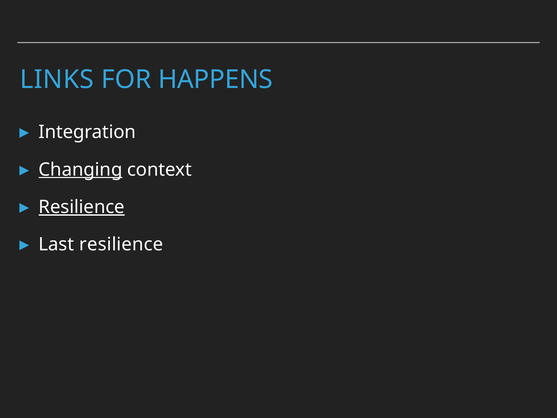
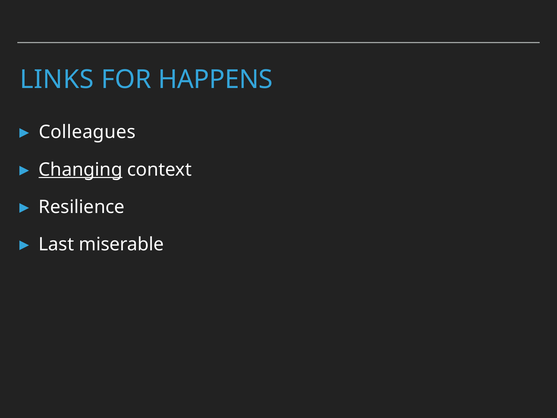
Integration: Integration -> Colleagues (87, 132)
Resilience underline: present -> none (82, 207)
Last resilience: resilience -> miserable (121, 244)
